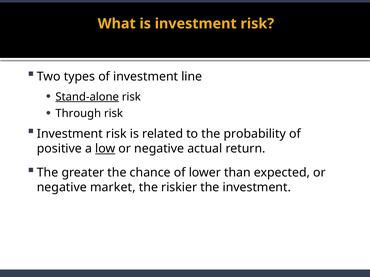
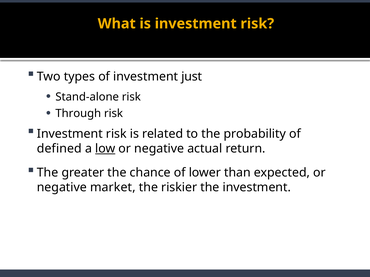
line: line -> just (192, 77)
Stand-alone underline: present -> none (87, 97)
positive: positive -> defined (59, 149)
